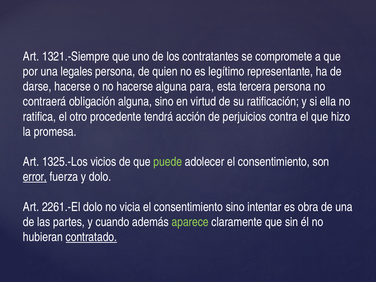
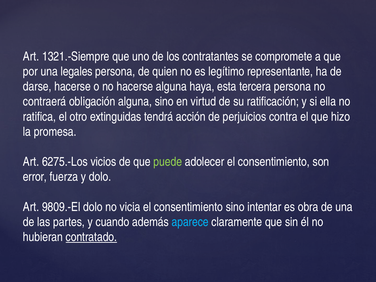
para: para -> haya (202, 87)
procedente: procedente -> extinguidas (116, 117)
1325.-Los: 1325.-Los -> 6275.-Los (65, 162)
error underline: present -> none (35, 177)
2261.-El: 2261.-El -> 9809.-El (61, 207)
aparece colour: light green -> light blue (190, 222)
